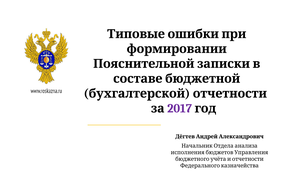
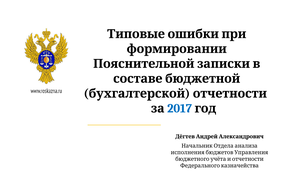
2017 colour: purple -> blue (180, 108)
